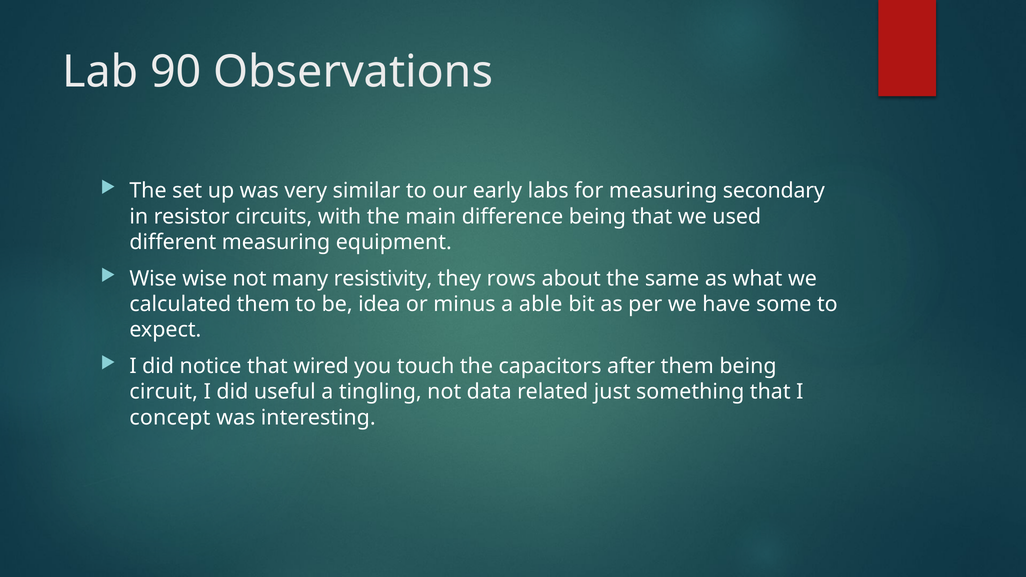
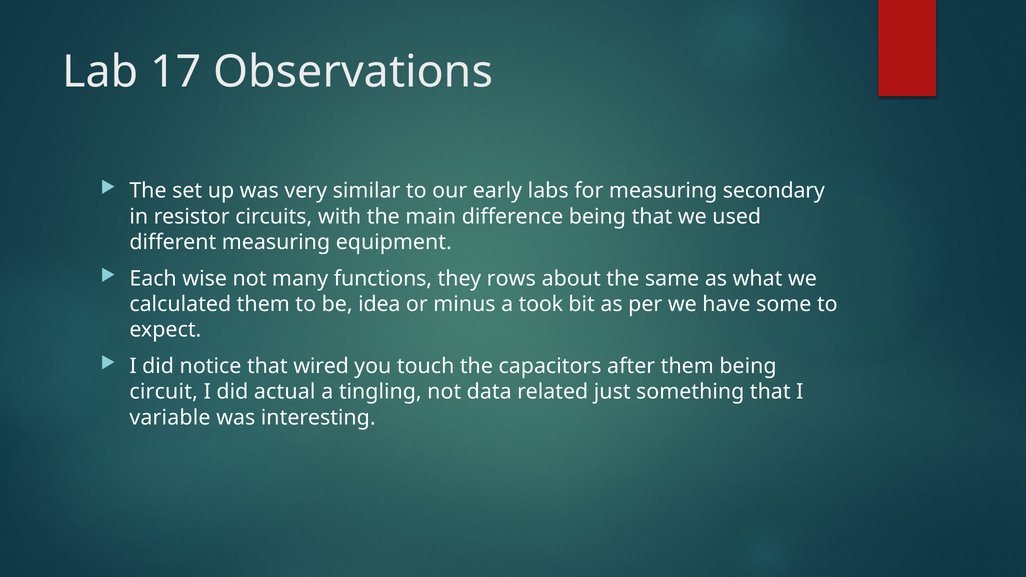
90: 90 -> 17 (176, 72)
Wise: Wise -> Each (153, 279)
resistivity: resistivity -> functions (383, 279)
able: able -> took (541, 304)
useful: useful -> actual (285, 392)
concept: concept -> variable (170, 418)
